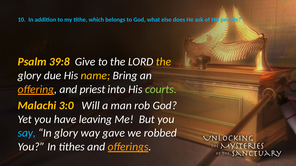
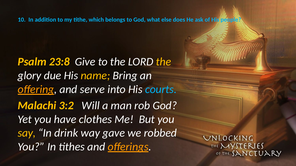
39:8: 39:8 -> 23:8 (59, 62)
priest: priest -> serve (92, 90)
courts colour: light green -> light blue (161, 90)
3:0: 3:0 -> 3:2 (66, 106)
leaving: leaving -> clothes (95, 120)
say colour: light blue -> yellow (27, 133)
In glory: glory -> drink (66, 133)
